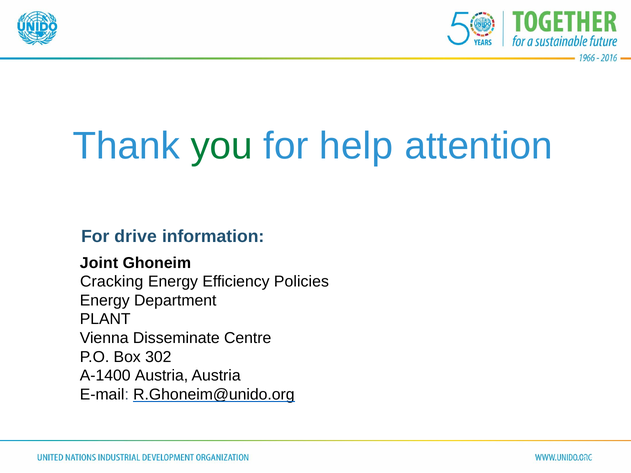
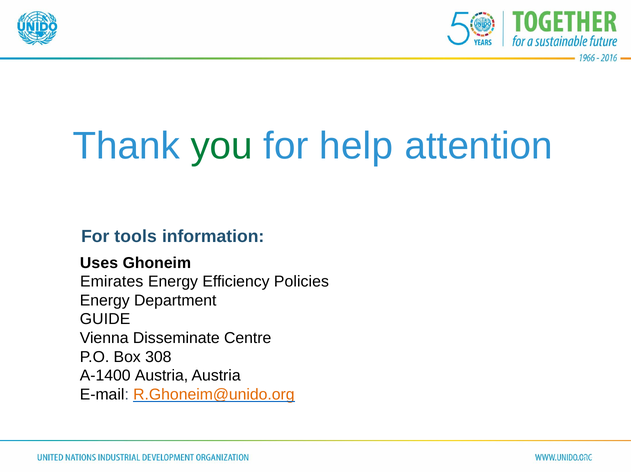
drive: drive -> tools (136, 237)
Joint: Joint -> Uses (99, 263)
Cracking: Cracking -> Emirates (112, 282)
PLANT: PLANT -> GUIDE (105, 319)
302: 302 -> 308 (158, 357)
R.Ghoneim@unido.org colour: black -> orange (214, 395)
